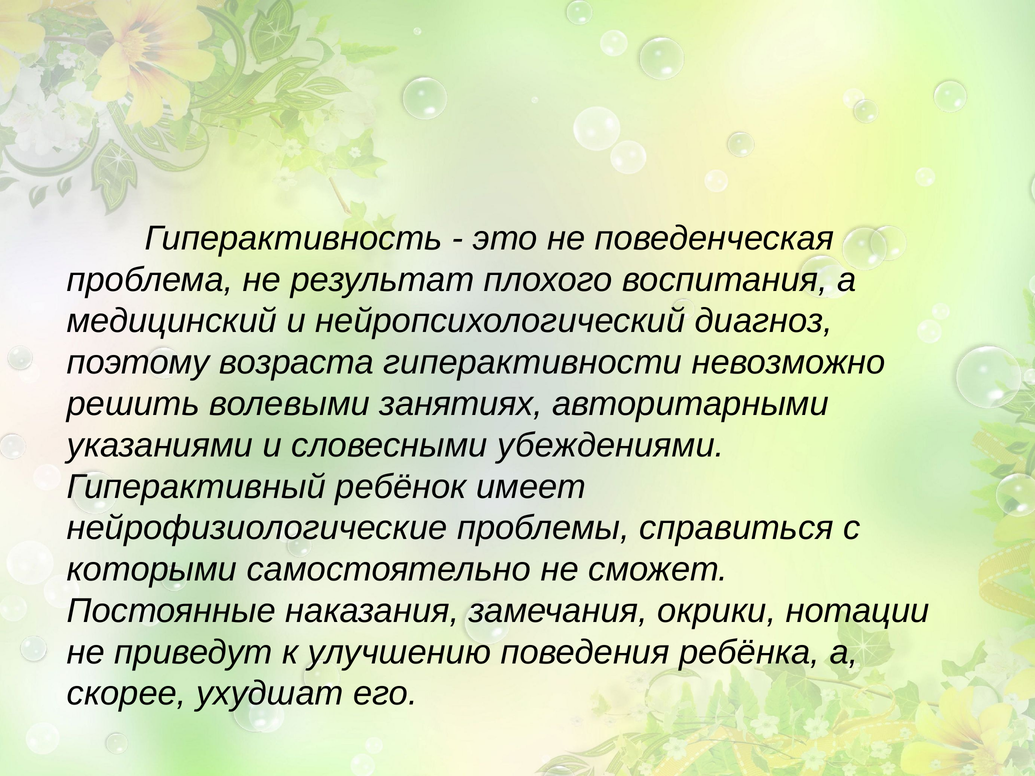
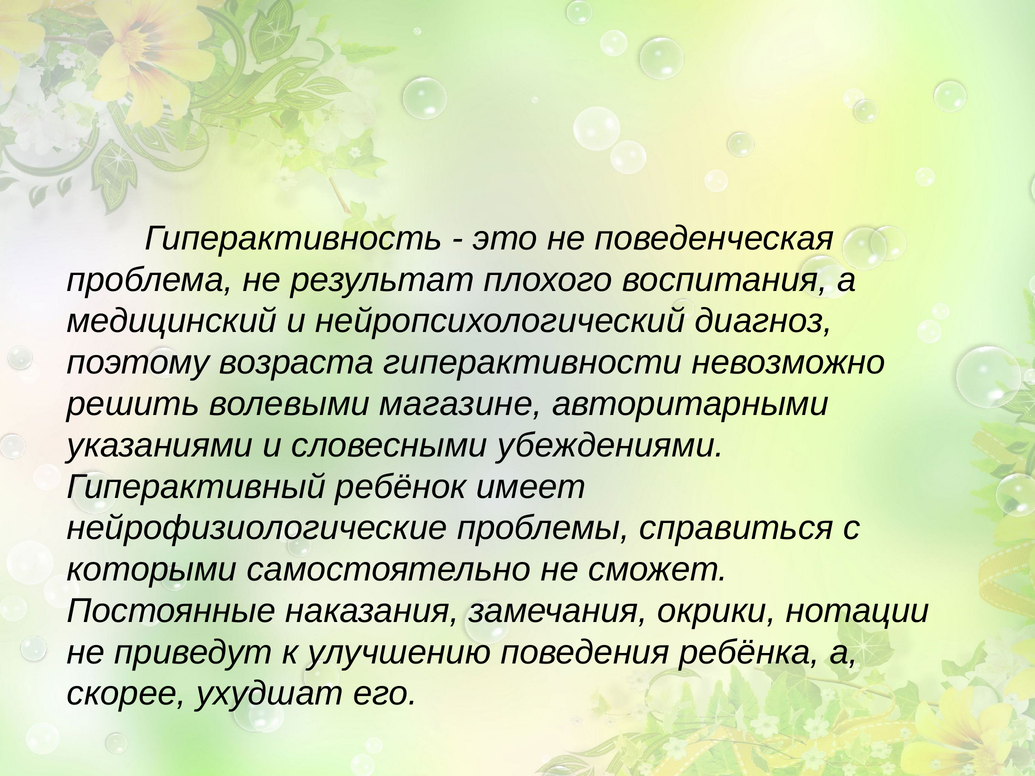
занятиях: занятиях -> магазине (461, 404)
